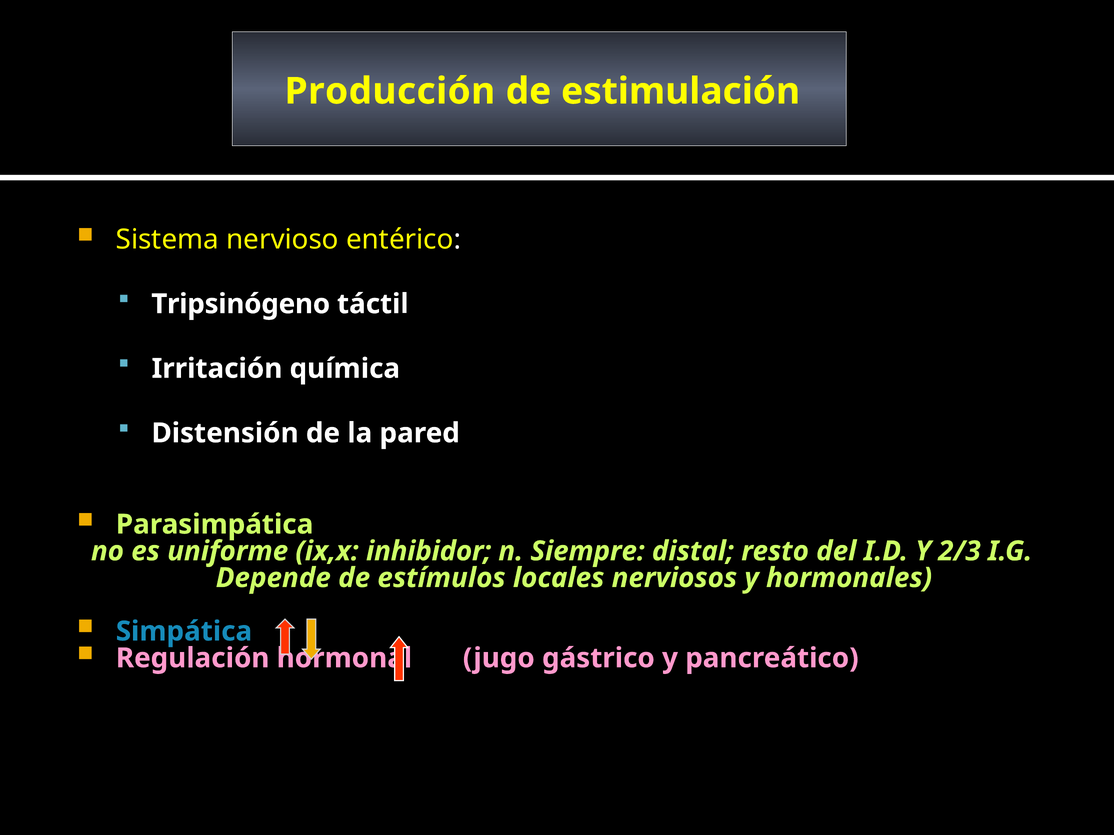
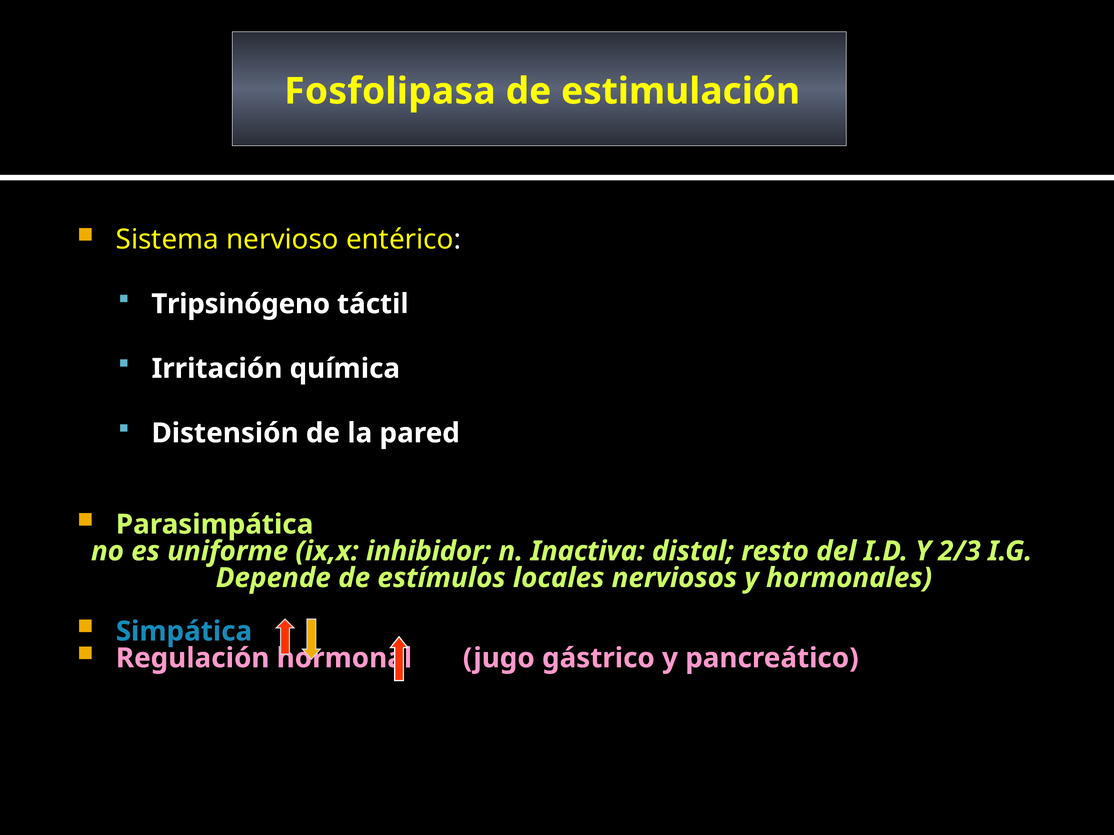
Producción: Producción -> Fosfolipasa (390, 91)
Siempre: Siempre -> Inactiva (588, 551)
